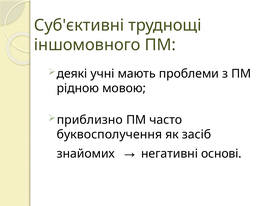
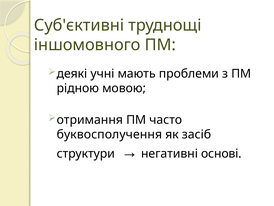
приблизно: приблизно -> отримання (90, 120)
знайомих: знайомих -> структури (86, 153)
